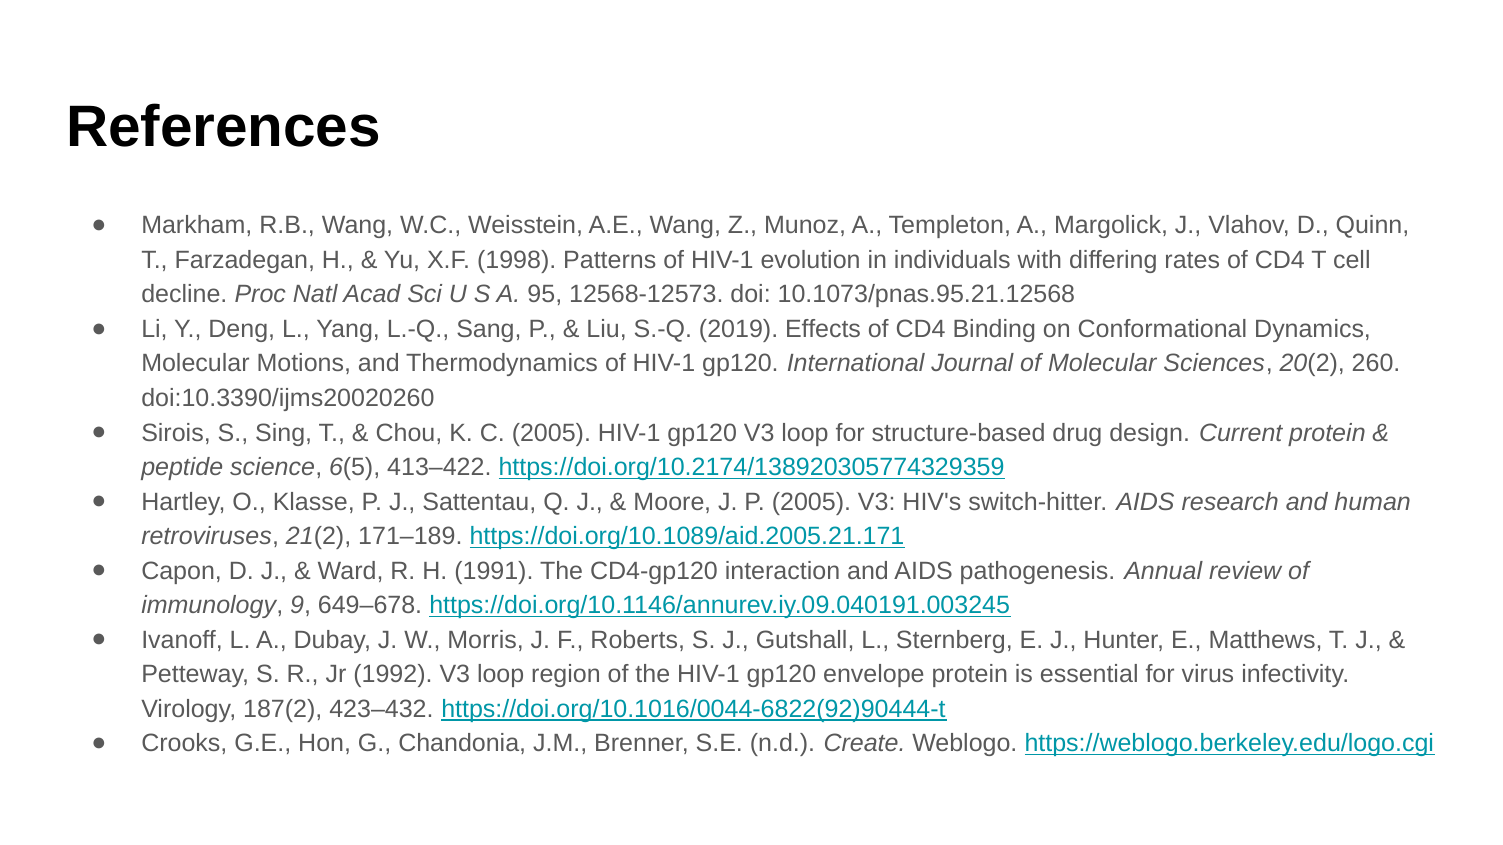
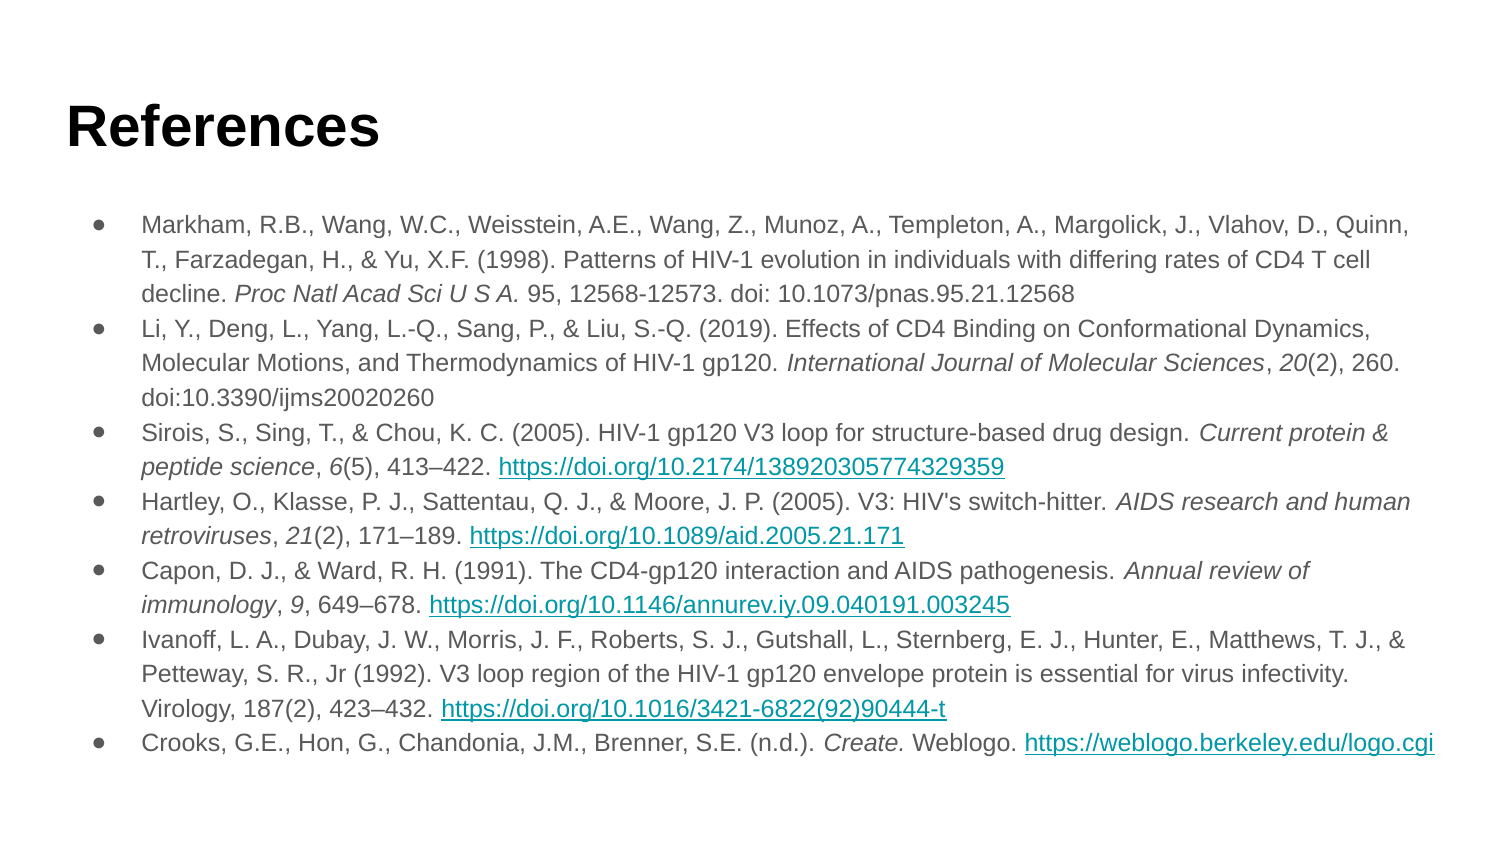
https://doi.org/10.1016/0044-6822(92)90444-t: https://doi.org/10.1016/0044-6822(92)90444-t -> https://doi.org/10.1016/3421-6822(92)90444-t (693, 710)
